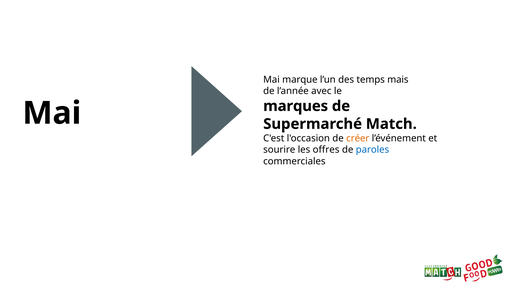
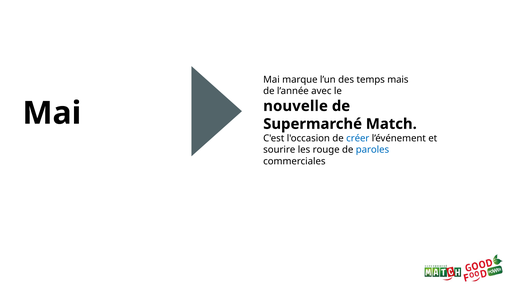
marques: marques -> nouvelle (296, 106)
créer colour: orange -> blue (358, 138)
offres: offres -> rouge (326, 150)
